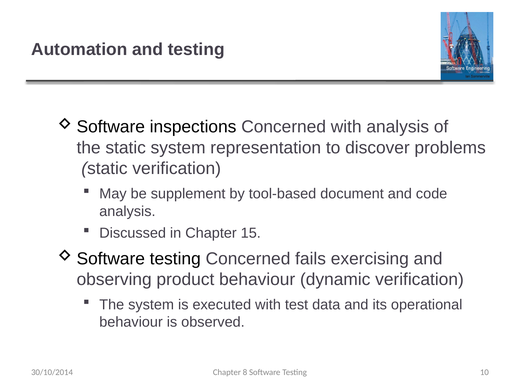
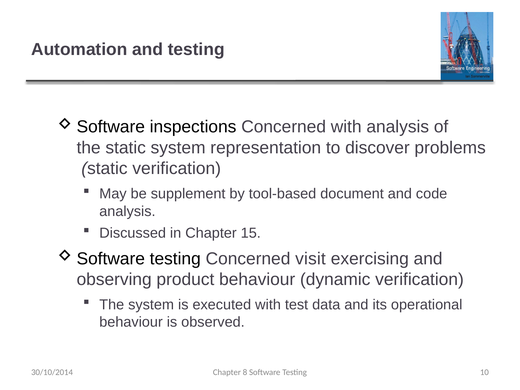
fails: fails -> visit (310, 259)
